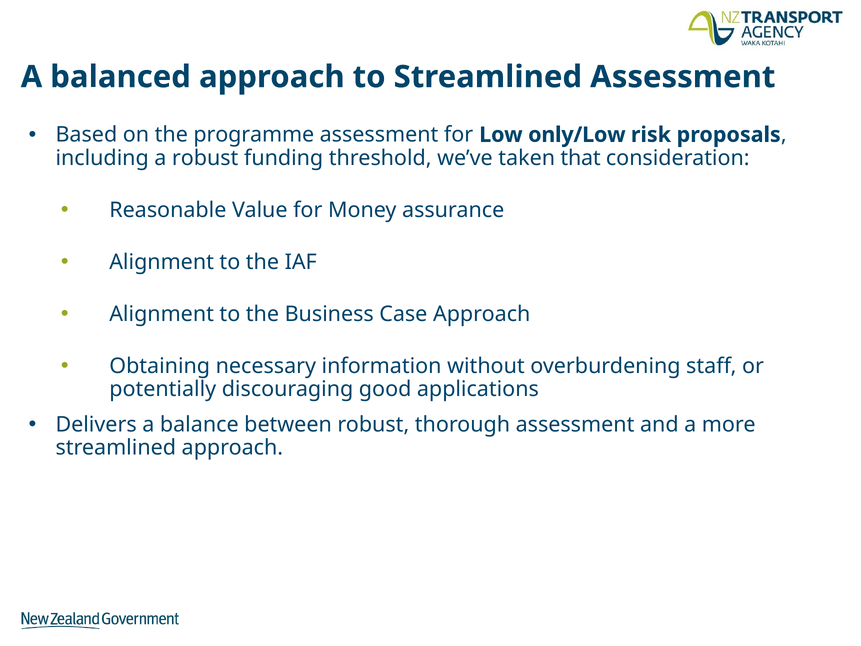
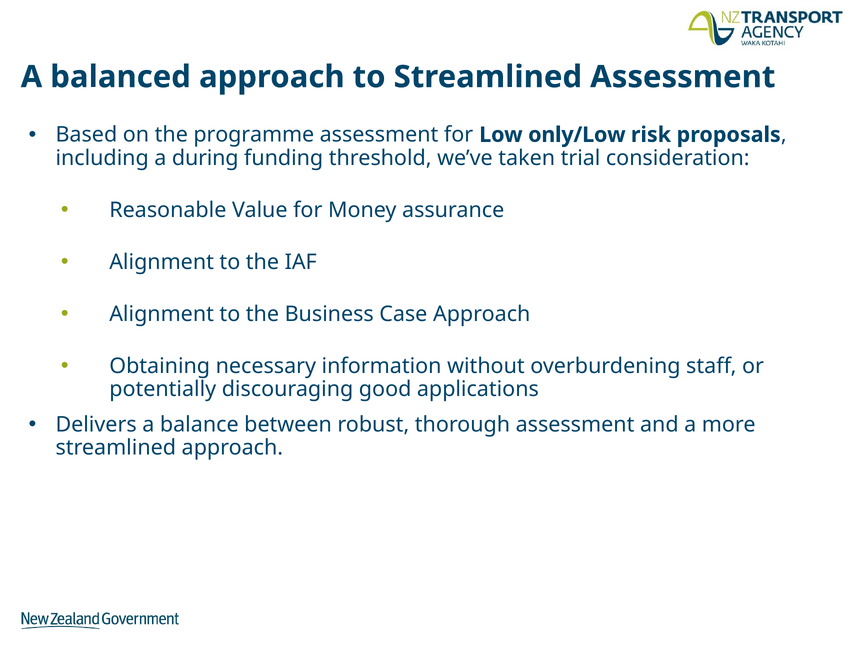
a robust: robust -> during (205, 158)
that: that -> trial (581, 158)
